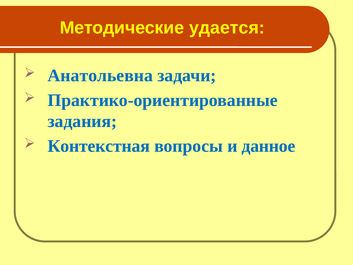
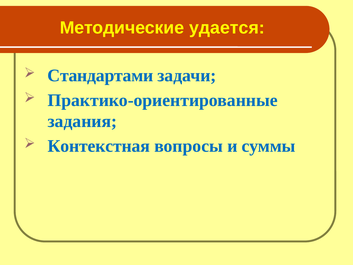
Анатольевна: Анатольевна -> Стандартами (100, 75)
данное: данное -> суммы (269, 146)
